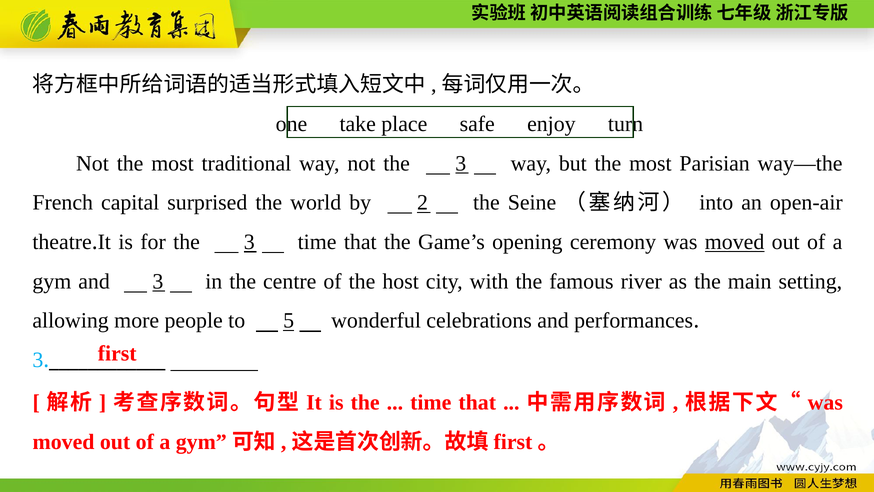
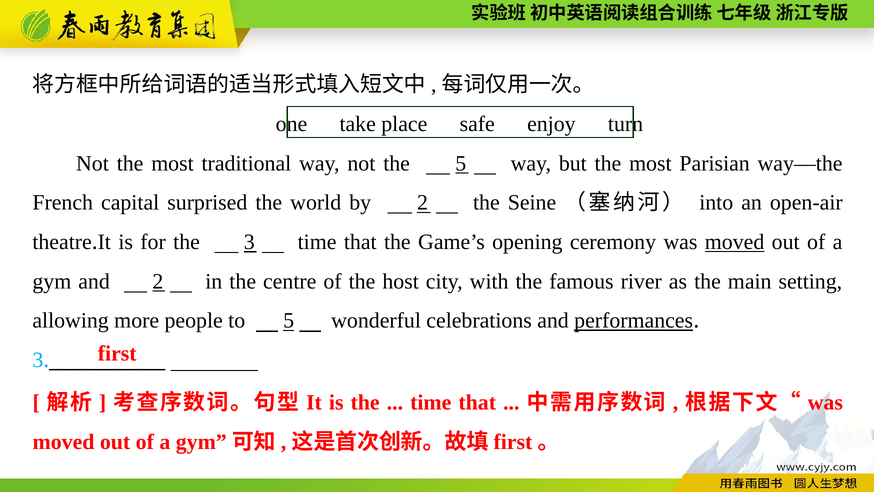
not the 3: 3 -> 5 (461, 163)
and 3: 3 -> 2 (158, 281)
performances underline: none -> present (634, 321)
